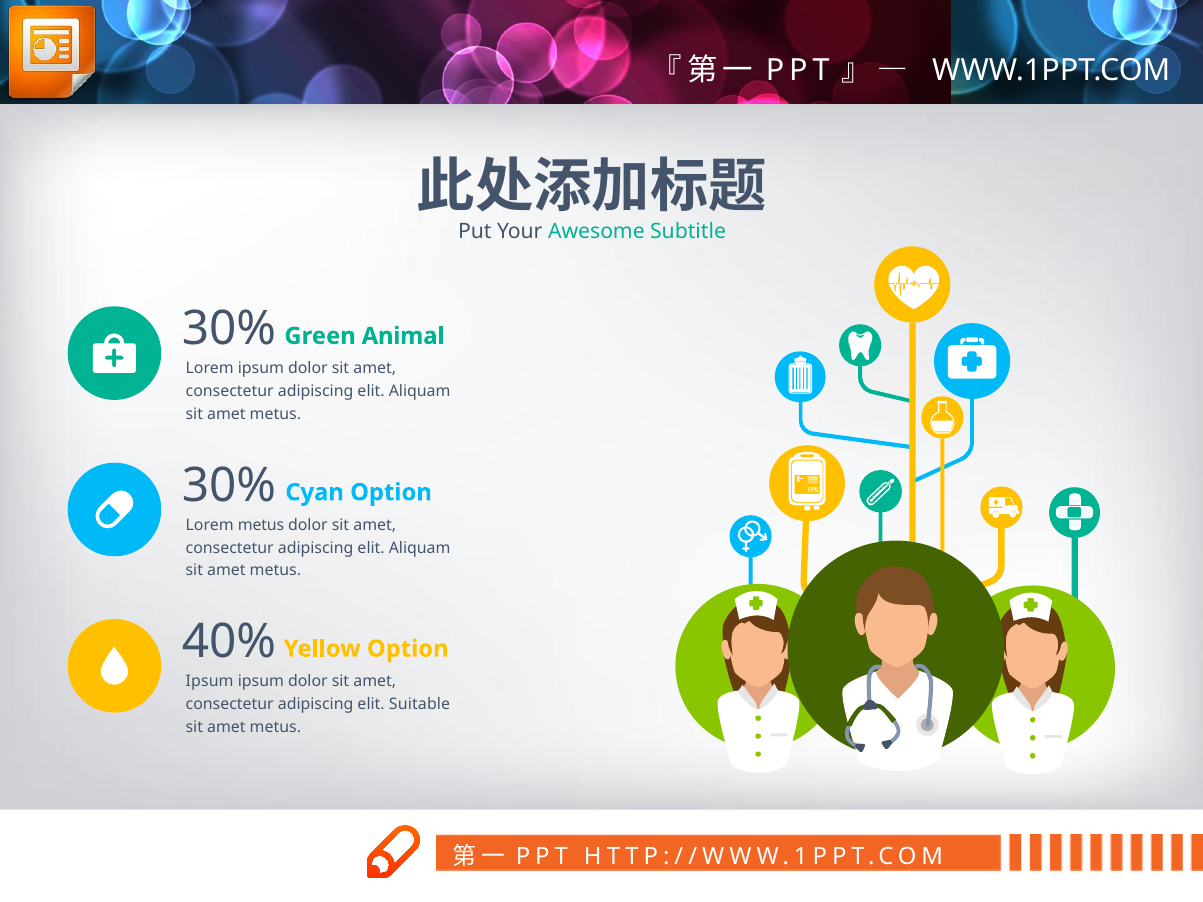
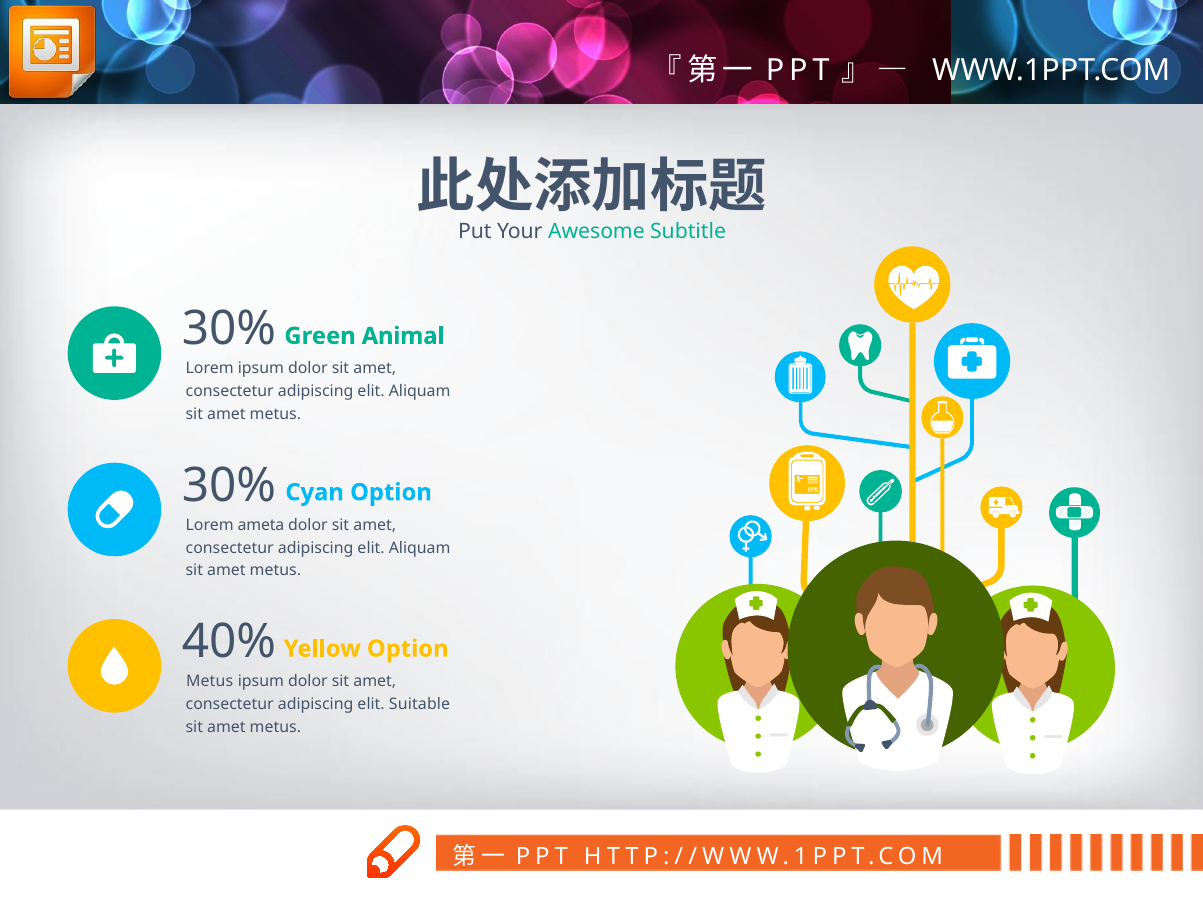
Lorem metus: metus -> ameta (261, 525)
Ipsum: Ipsum -> Metus (210, 681)
